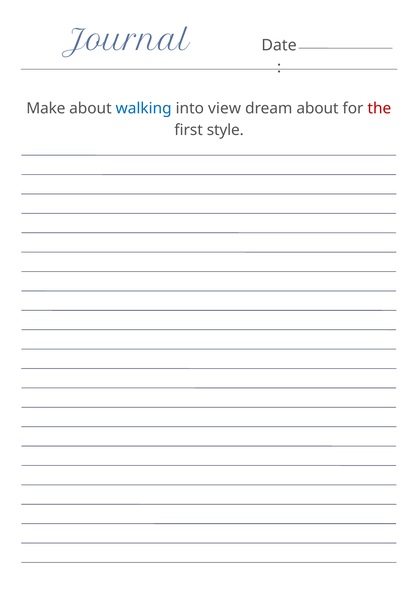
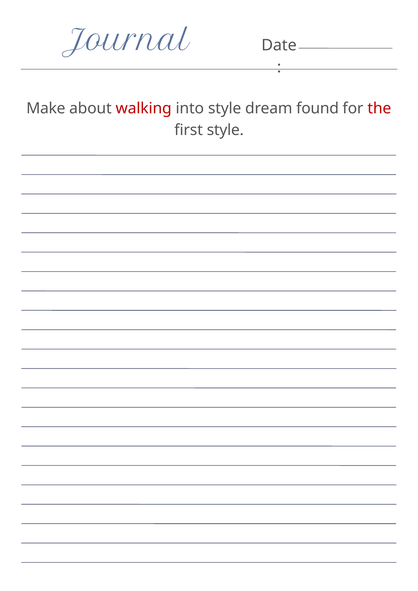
walking colour: blue -> red (144, 108)
into view: view -> style (225, 108)
dream about: about -> found (318, 108)
